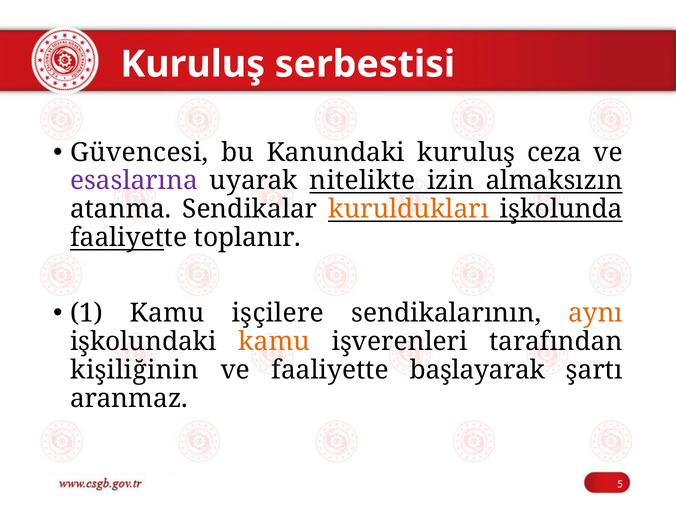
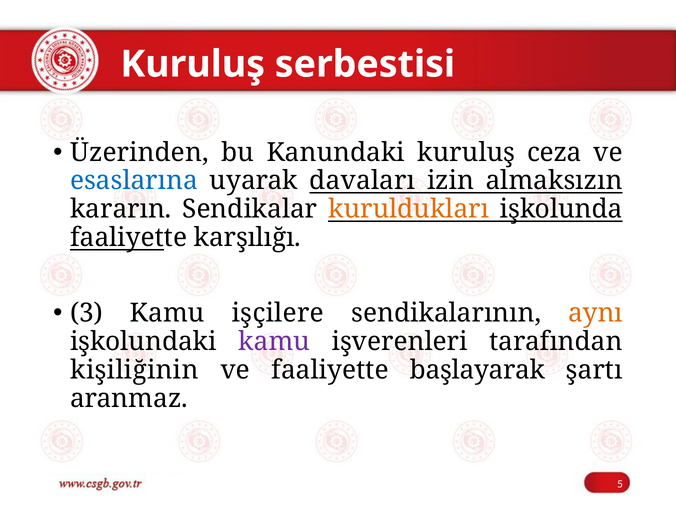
Güvencesi: Güvencesi -> Üzerinden (139, 152)
esaslarına colour: purple -> blue (134, 181)
nitelikte: nitelikte -> davaları (362, 181)
atanma: atanma -> kararın (121, 209)
toplanır: toplanır -> karşılığı (247, 238)
1: 1 -> 3 (87, 313)
kamu colour: orange -> purple (274, 342)
